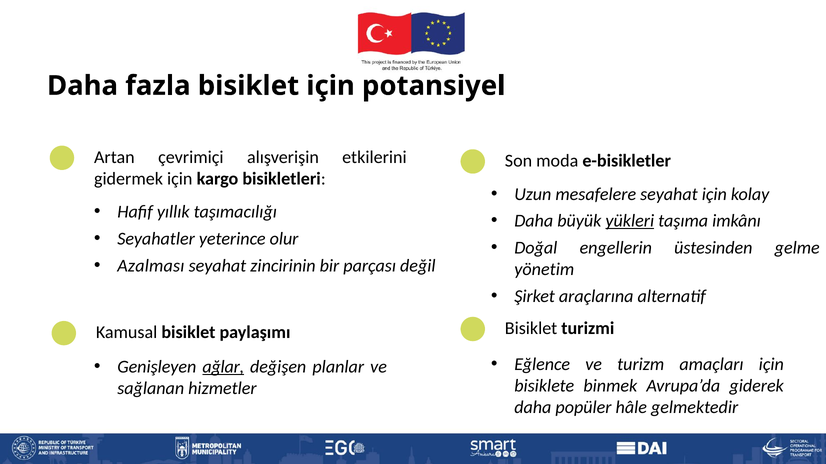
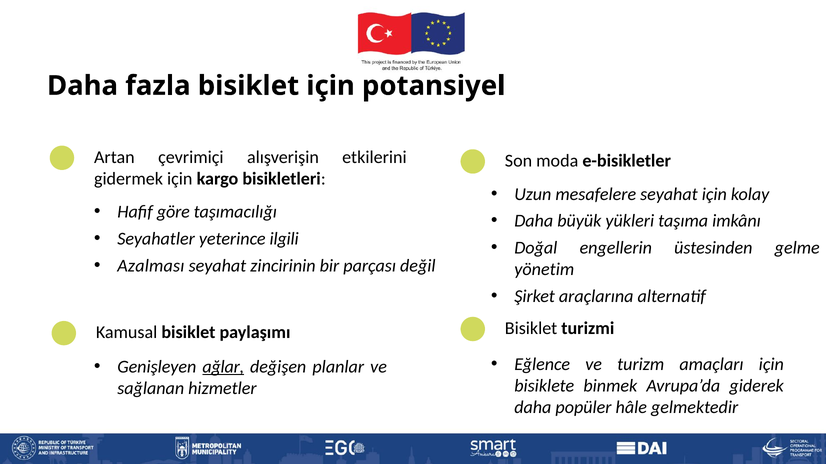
yıllık: yıllık -> göre (173, 212)
yükleri underline: present -> none (630, 221)
olur: olur -> ilgili (284, 239)
